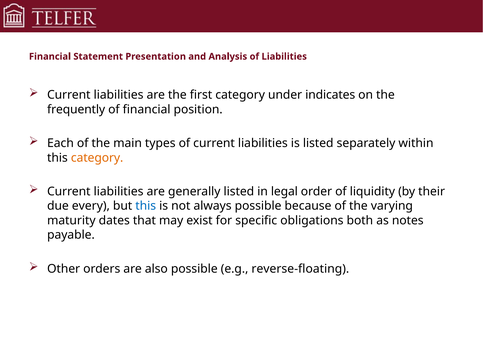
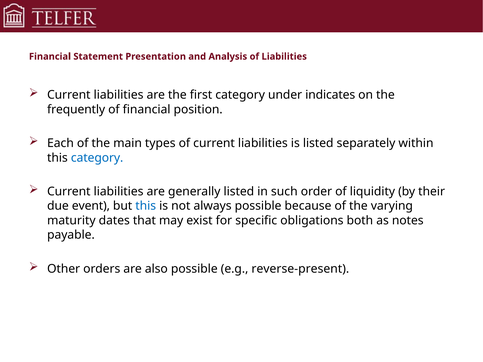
category colour: orange -> blue (97, 158)
legal: legal -> such (284, 192)
every: every -> event (91, 206)
reverse-floating: reverse-floating -> reverse-present (300, 269)
